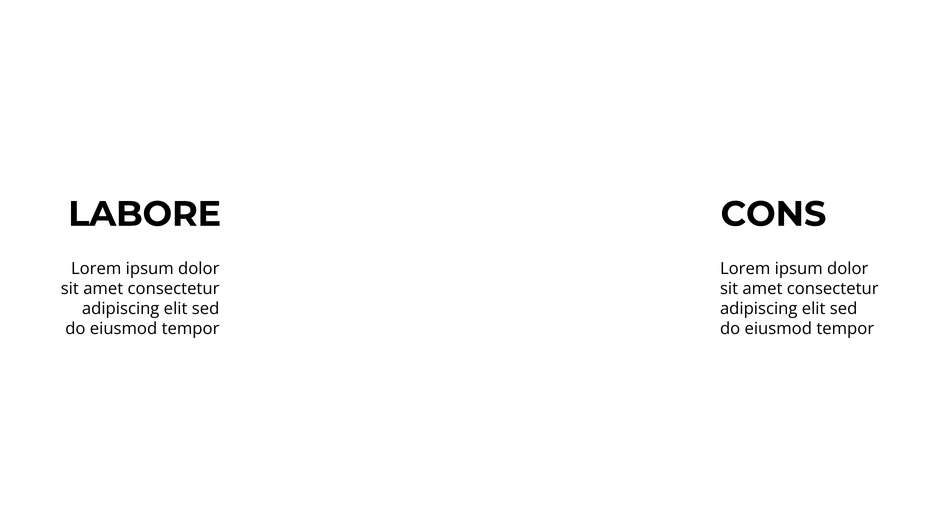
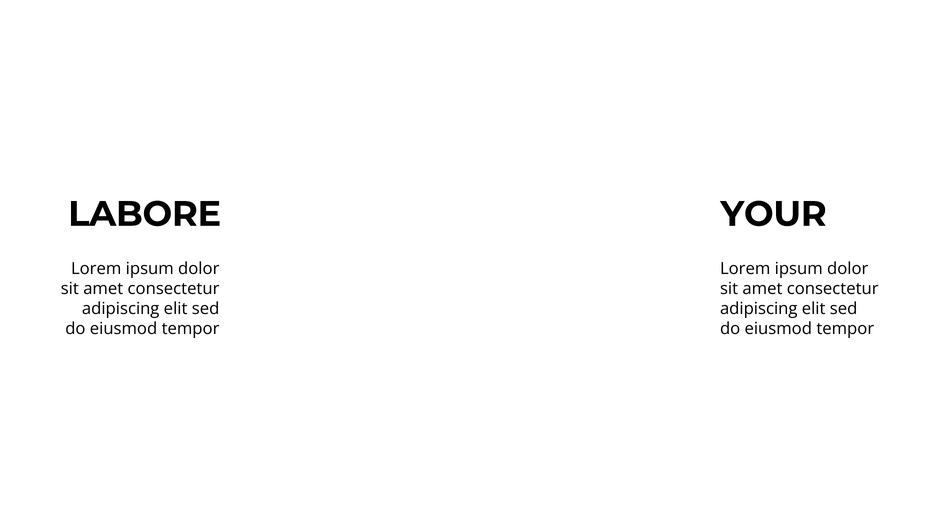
CONS: CONS -> YOUR (774, 214)
